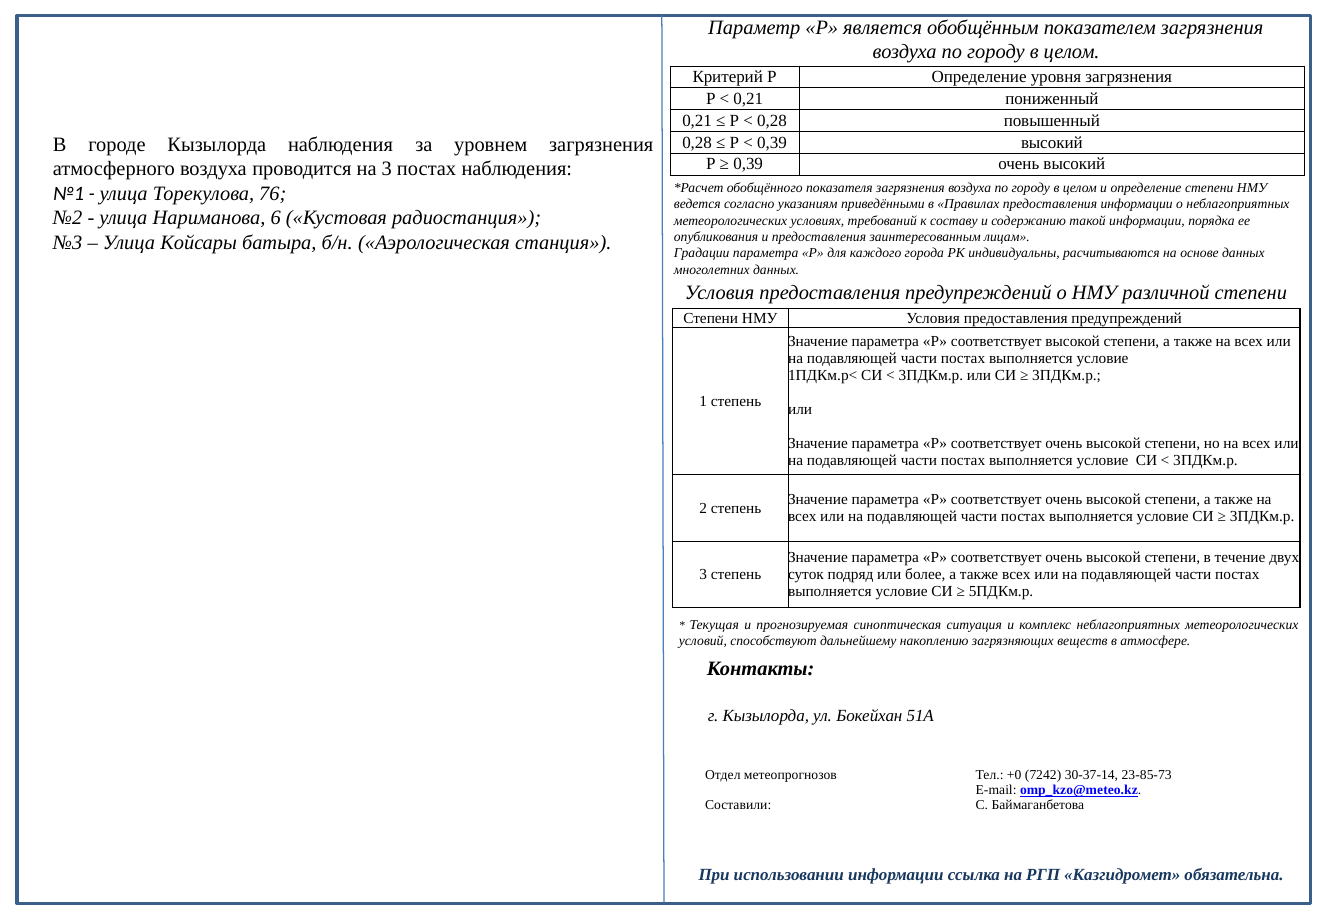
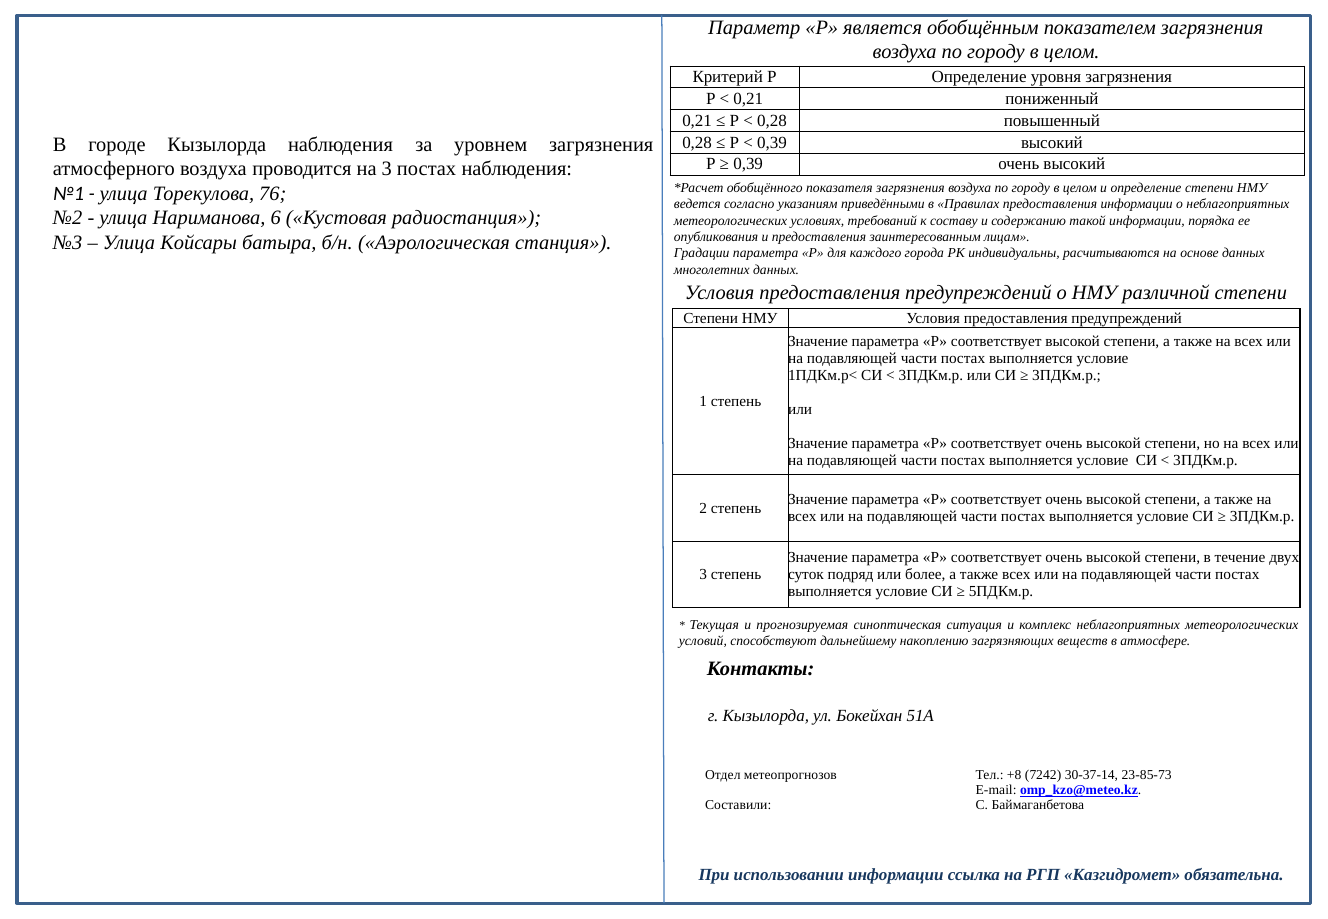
+0: +0 -> +8 (1014, 775)
